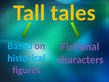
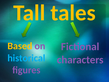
Based colour: light blue -> yellow (20, 46)
